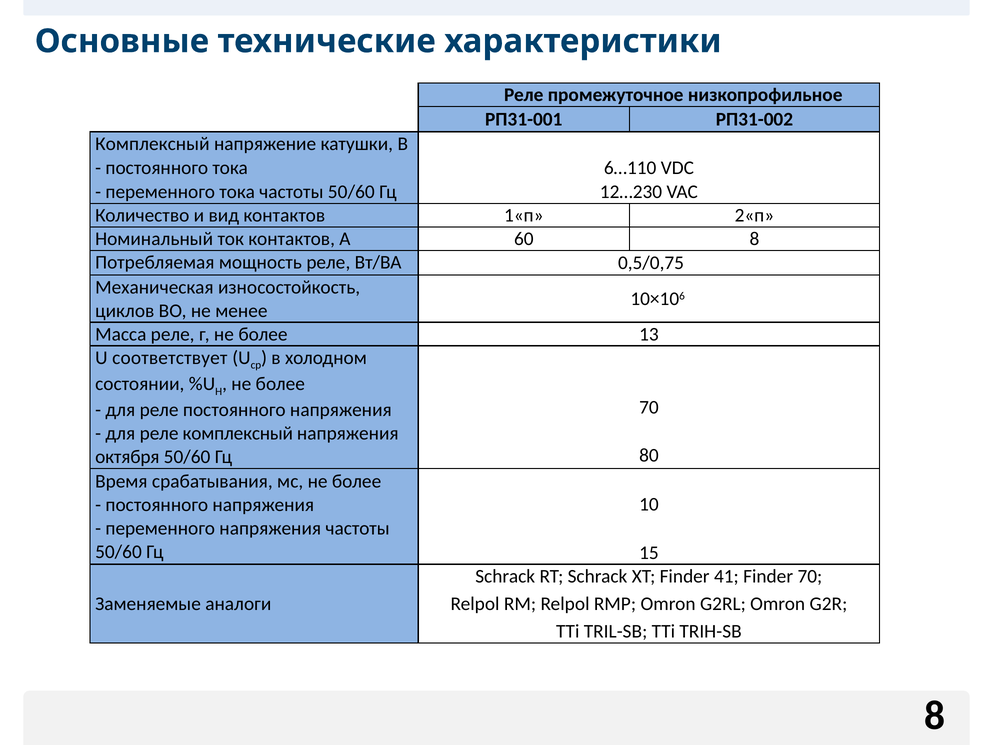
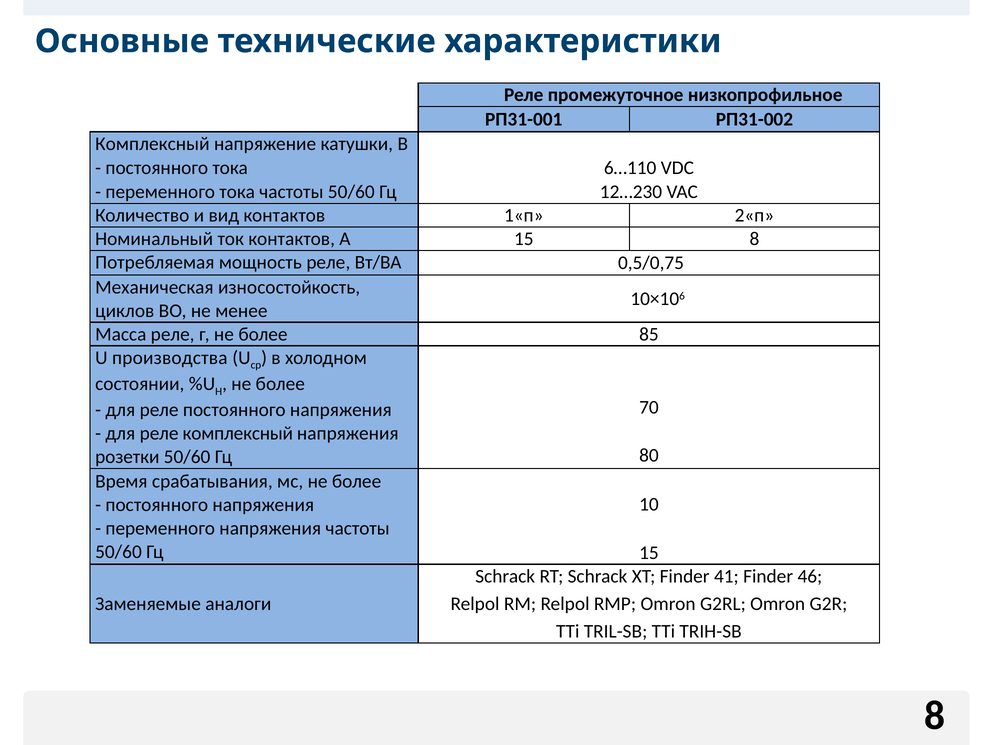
А 60: 60 -> 15 (524, 239)
13: 13 -> 85 (649, 334)
соответствует: соответствует -> производства (170, 358)
октября: октября -> розетки (127, 457)
Finder 70: 70 -> 46 (810, 576)
